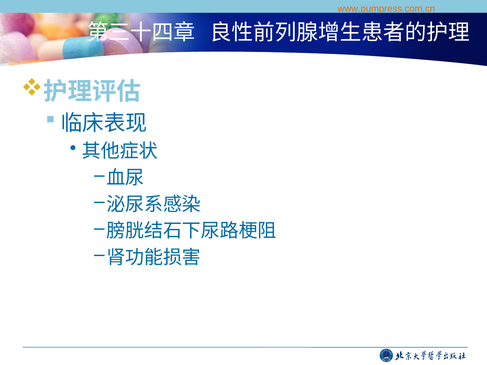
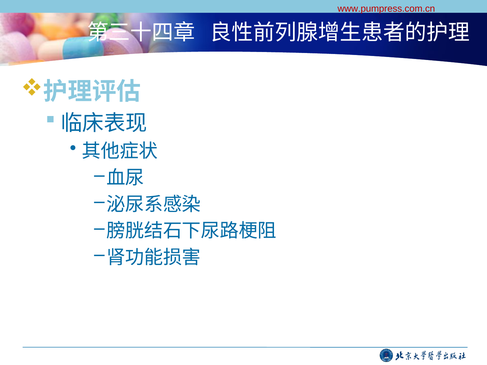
www.pumpress.com.cn colour: orange -> red (386, 9)
